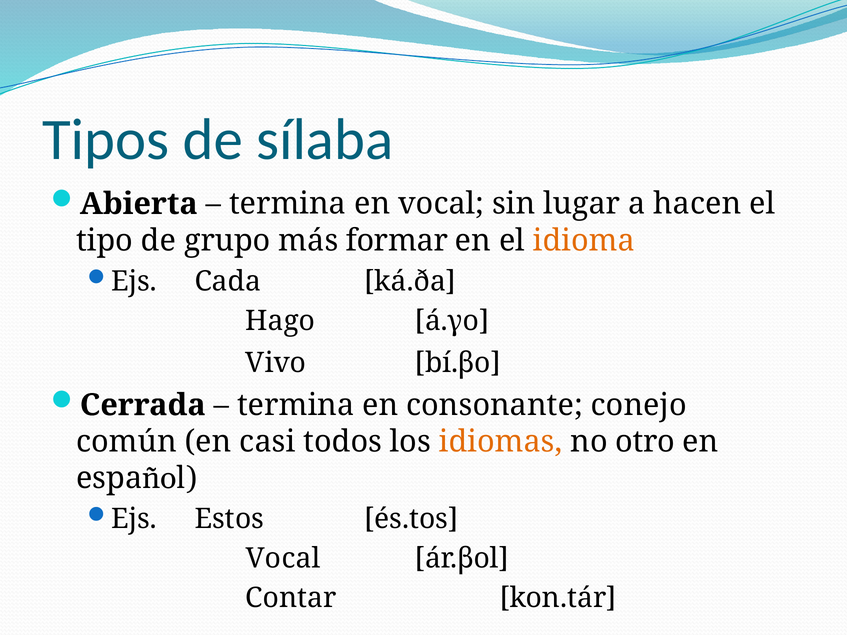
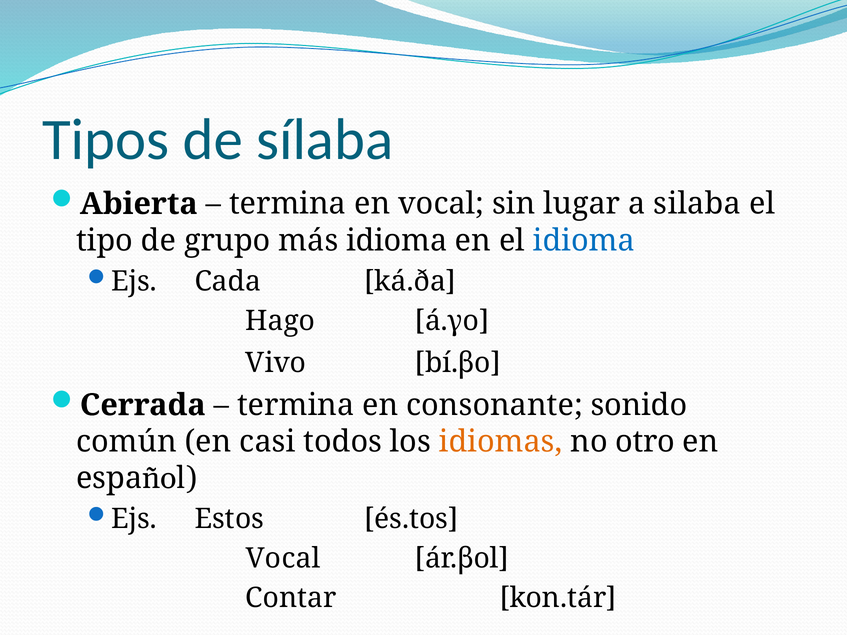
hacen: hacen -> silaba (697, 204)
más formar: formar -> idioma (397, 241)
idioma colour: orange -> blue (584, 241)
conejo: conejo -> sonido (639, 405)
